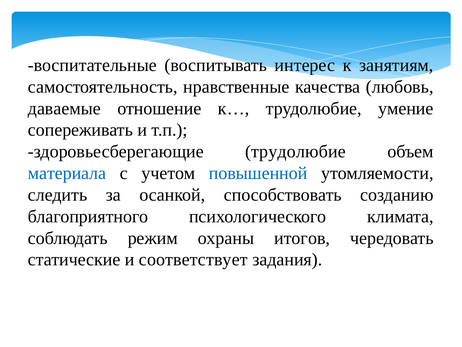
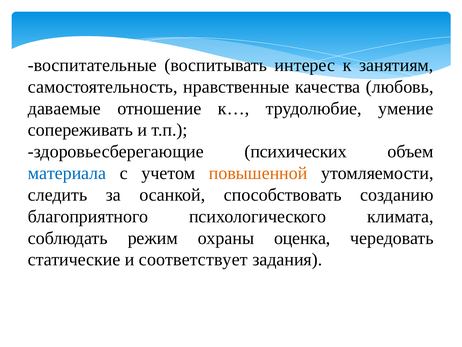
здоровьесберегающие трудолюбие: трудолюбие -> психических (296, 151)
повышенной colour: blue -> orange (258, 173)
итогов: итогов -> оценка (302, 238)
